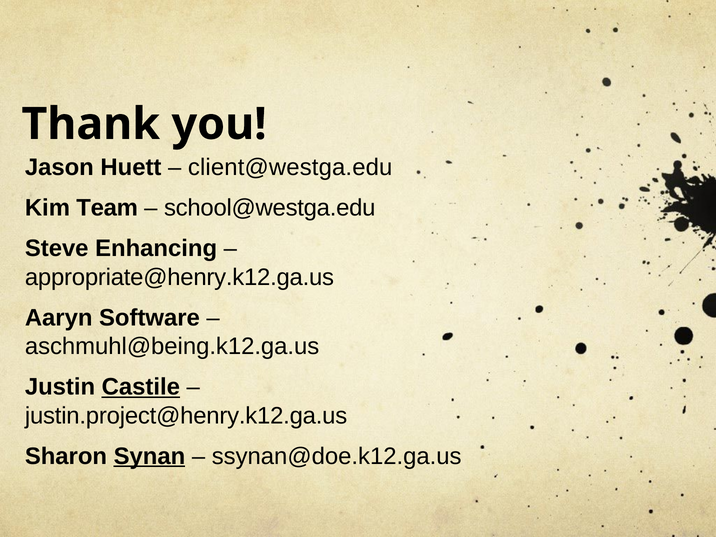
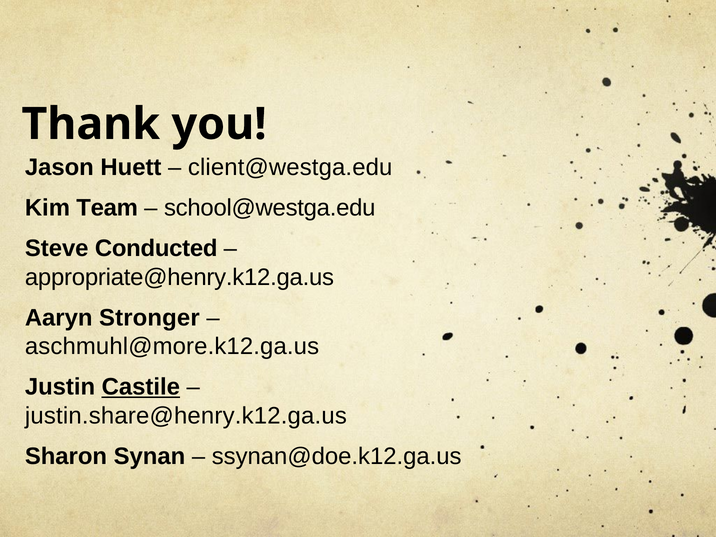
Enhancing: Enhancing -> Conducted (156, 249)
Software: Software -> Stronger (149, 318)
aschmuhl@being.k12.ga.us: aschmuhl@being.k12.ga.us -> aschmuhl@more.k12.ga.us (172, 346)
justin.project@henry.k12.ga.us: justin.project@henry.k12.ga.us -> justin.share@henry.k12.ga.us (186, 416)
Synan underline: present -> none (149, 456)
